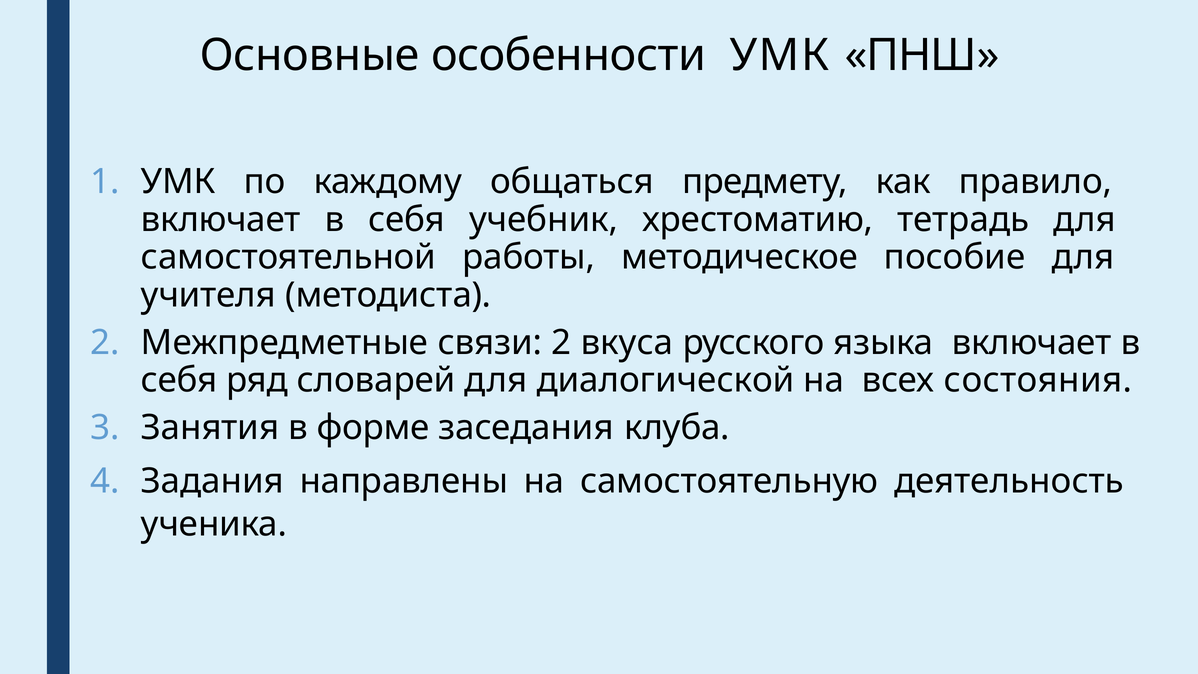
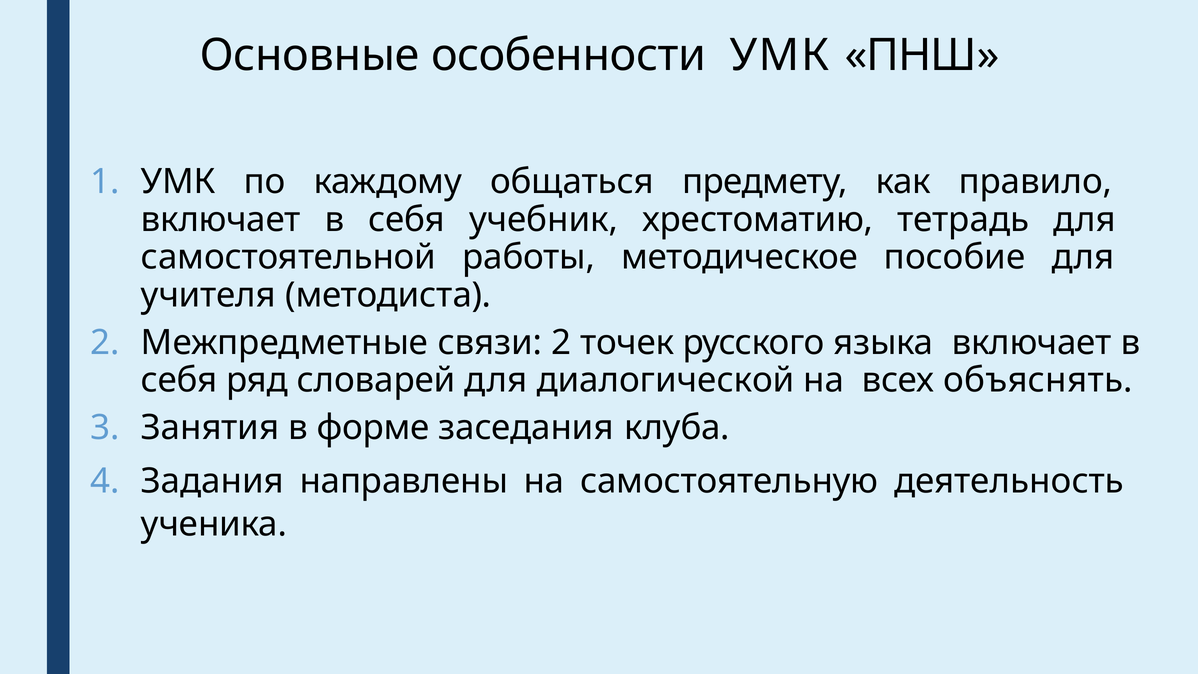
вкуса: вкуса -> точек (627, 342)
состояния: состояния -> объяснять (1038, 380)
